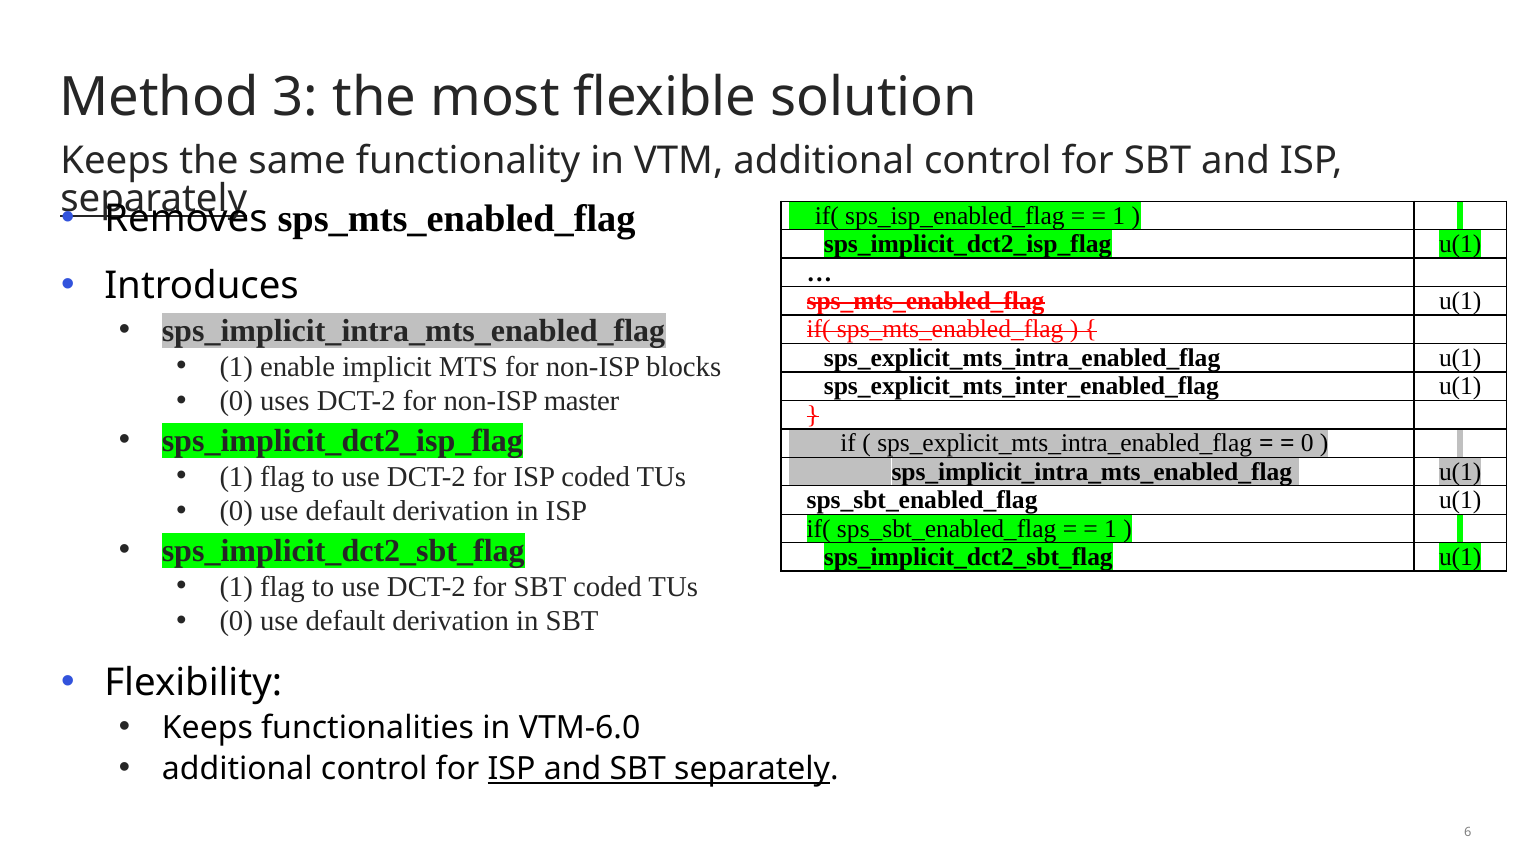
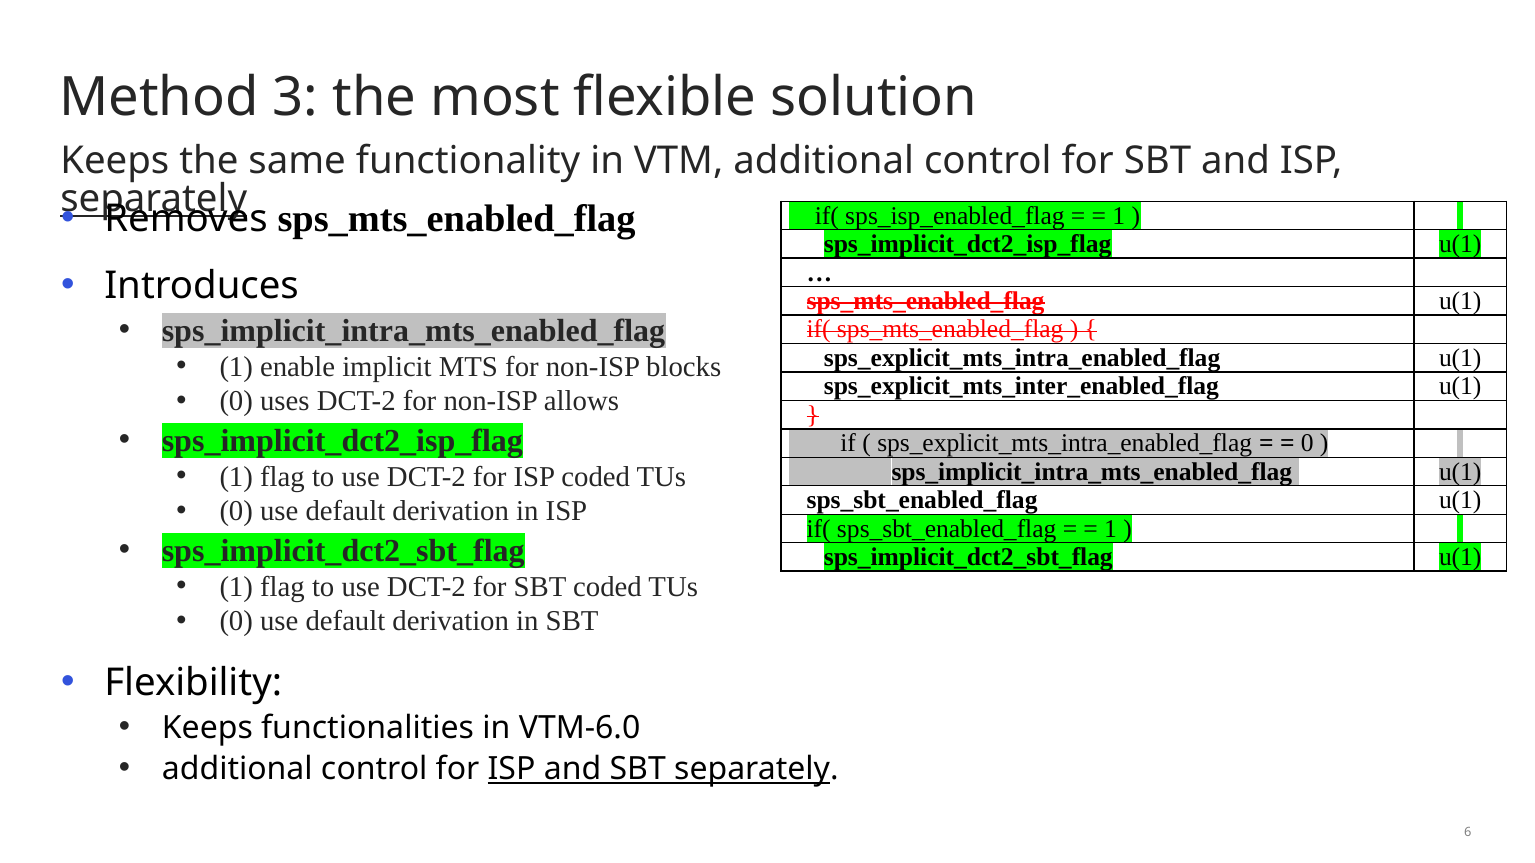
master: master -> allows (581, 401)
